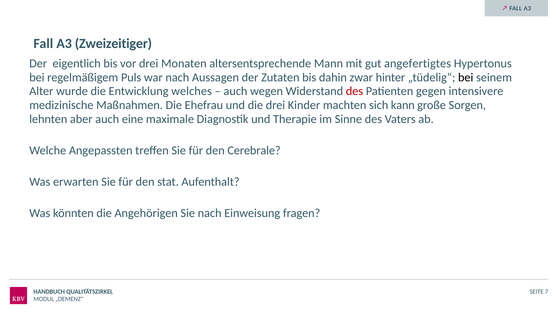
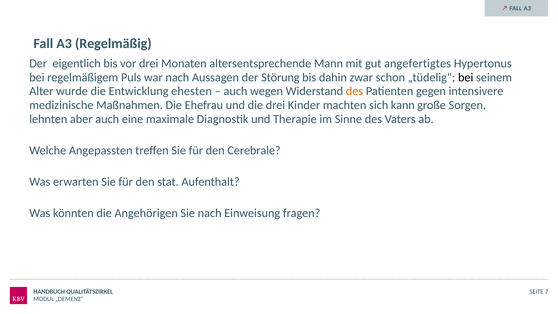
Zweizeitiger: Zweizeitiger -> Regelmäßig (113, 43)
Zutaten: Zutaten -> Störung (280, 77)
hinter: hinter -> schon (390, 77)
welches: welches -> ehesten (192, 91)
des colour: red -> orange (355, 91)
